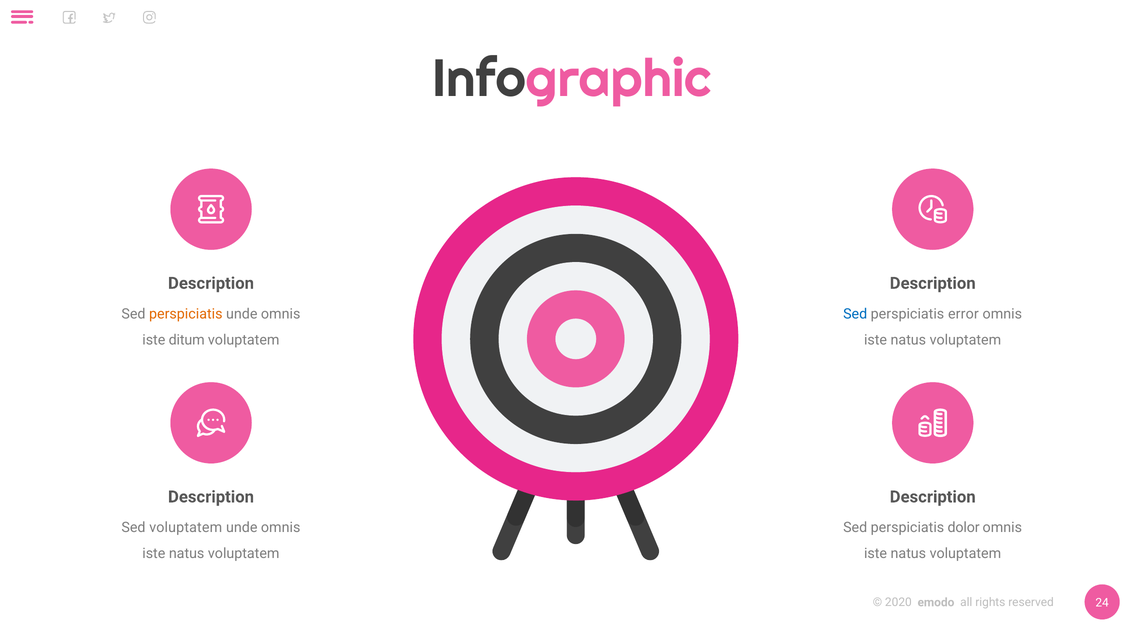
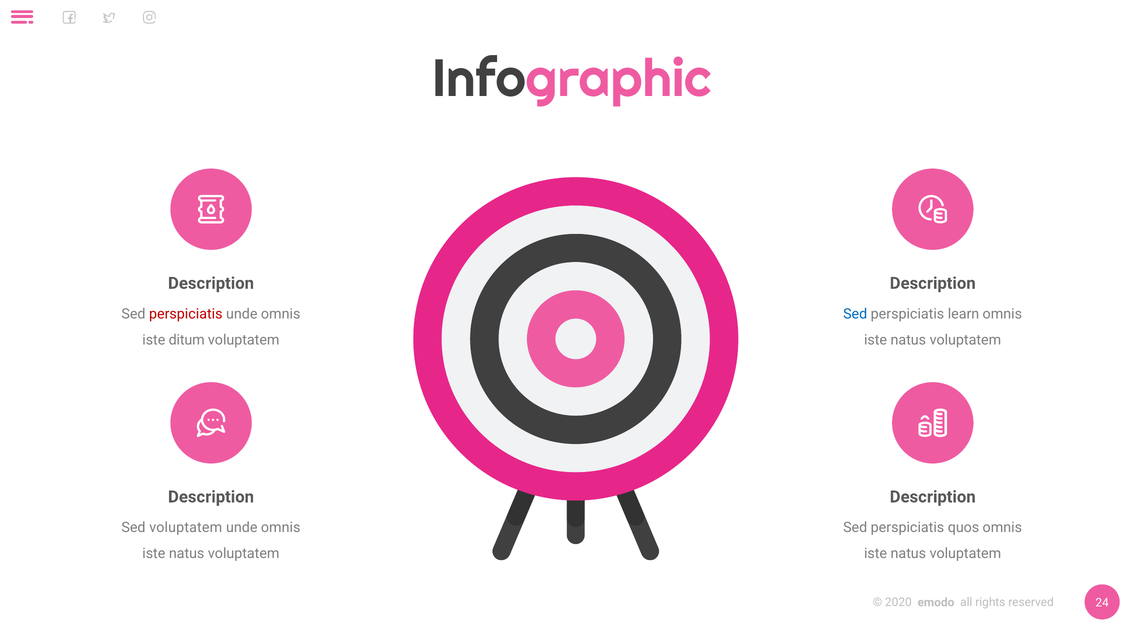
perspiciatis colour: orange -> red (186, 314)
error: error -> learn (964, 314)
dolor: dolor -> quos (964, 528)
